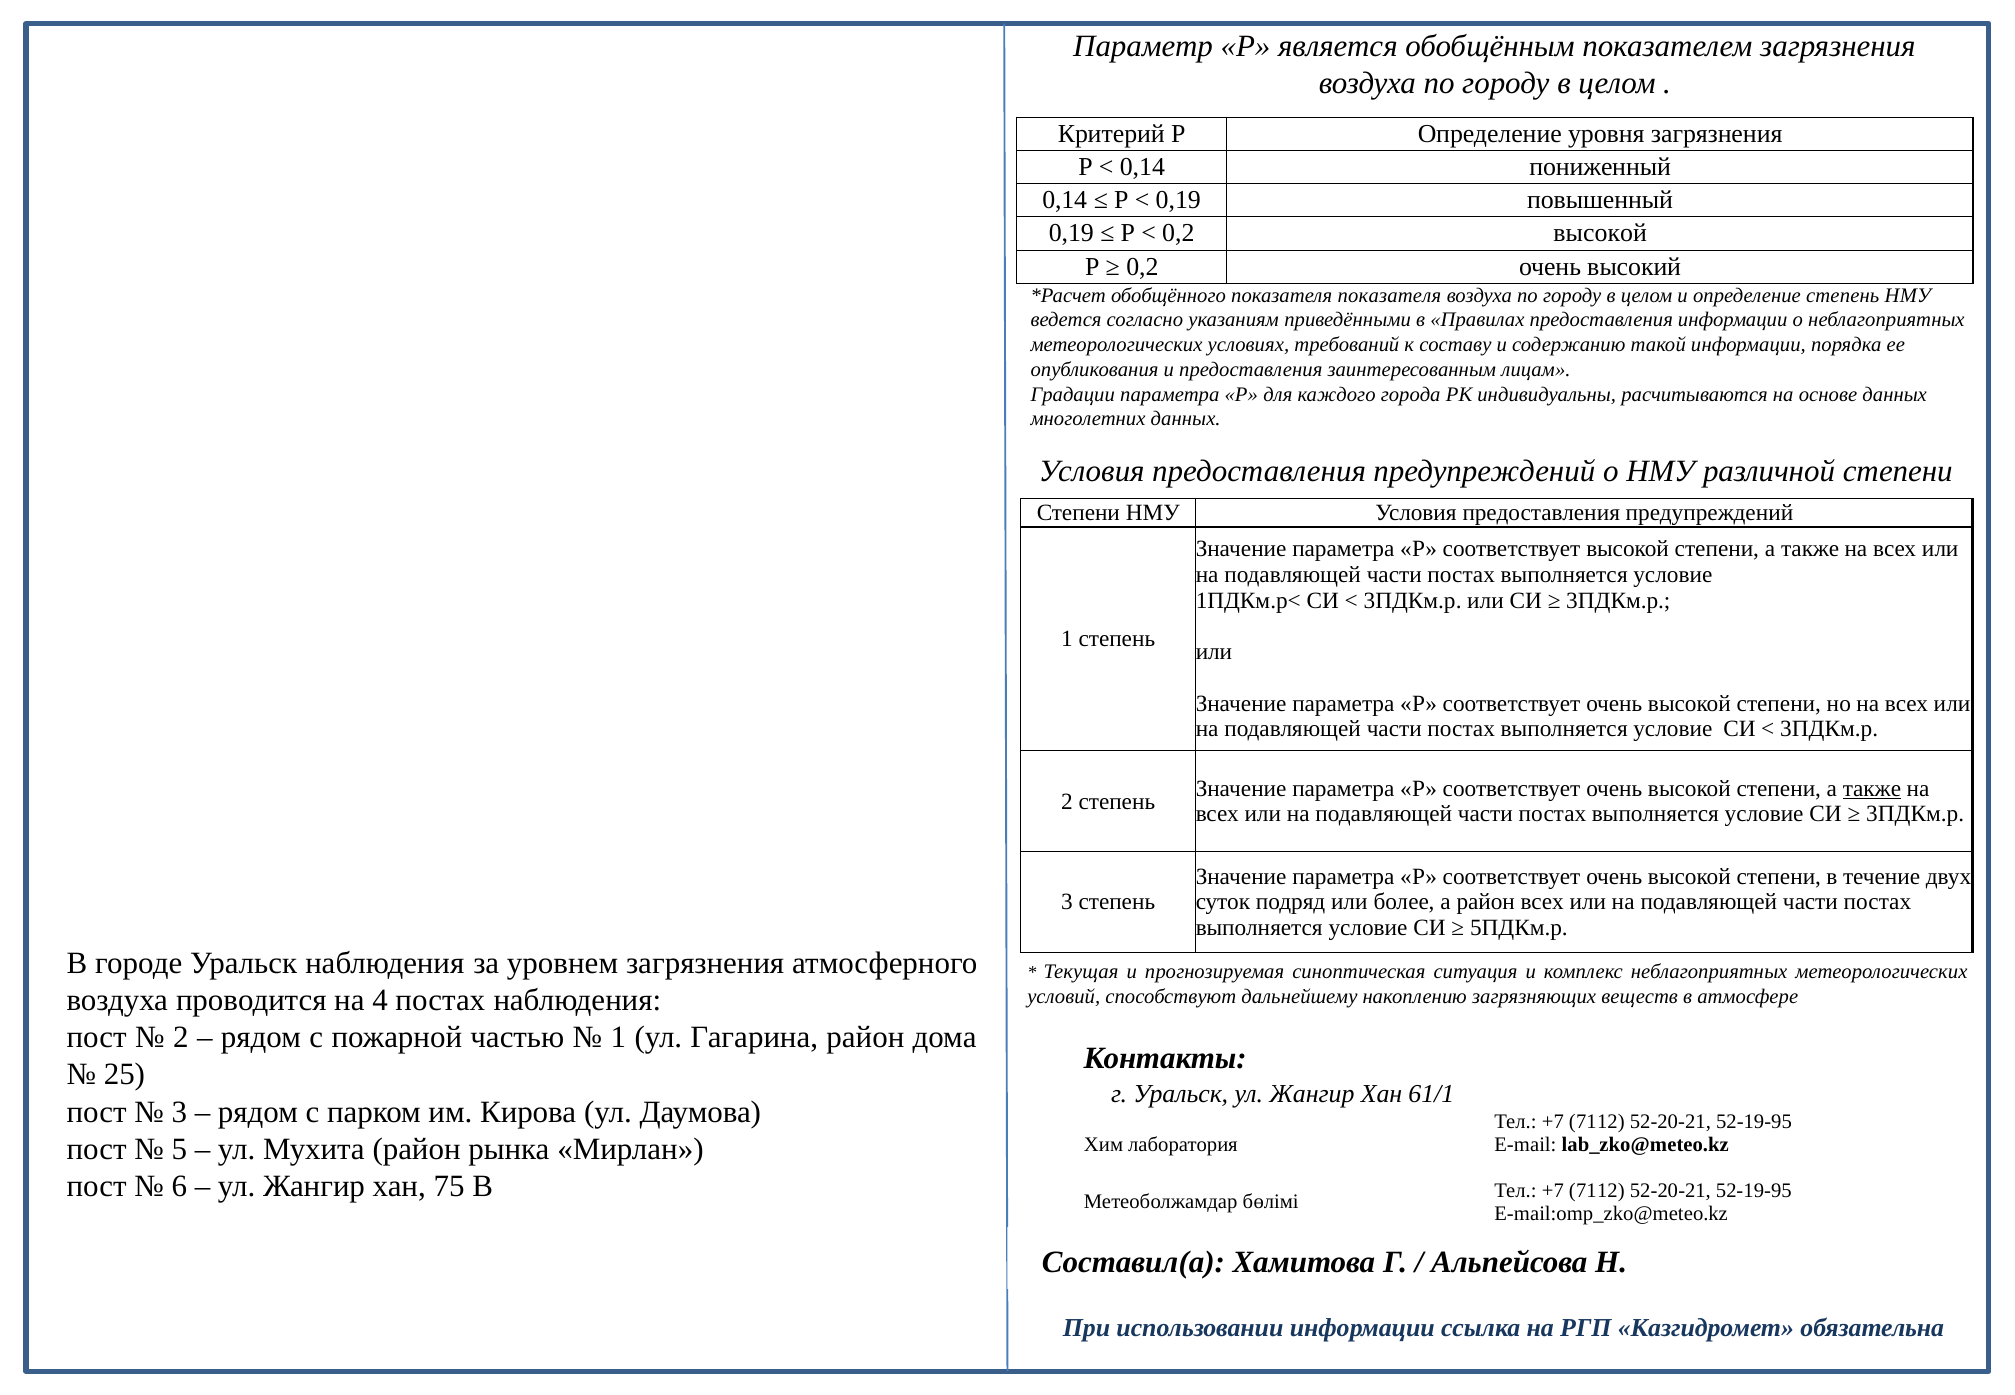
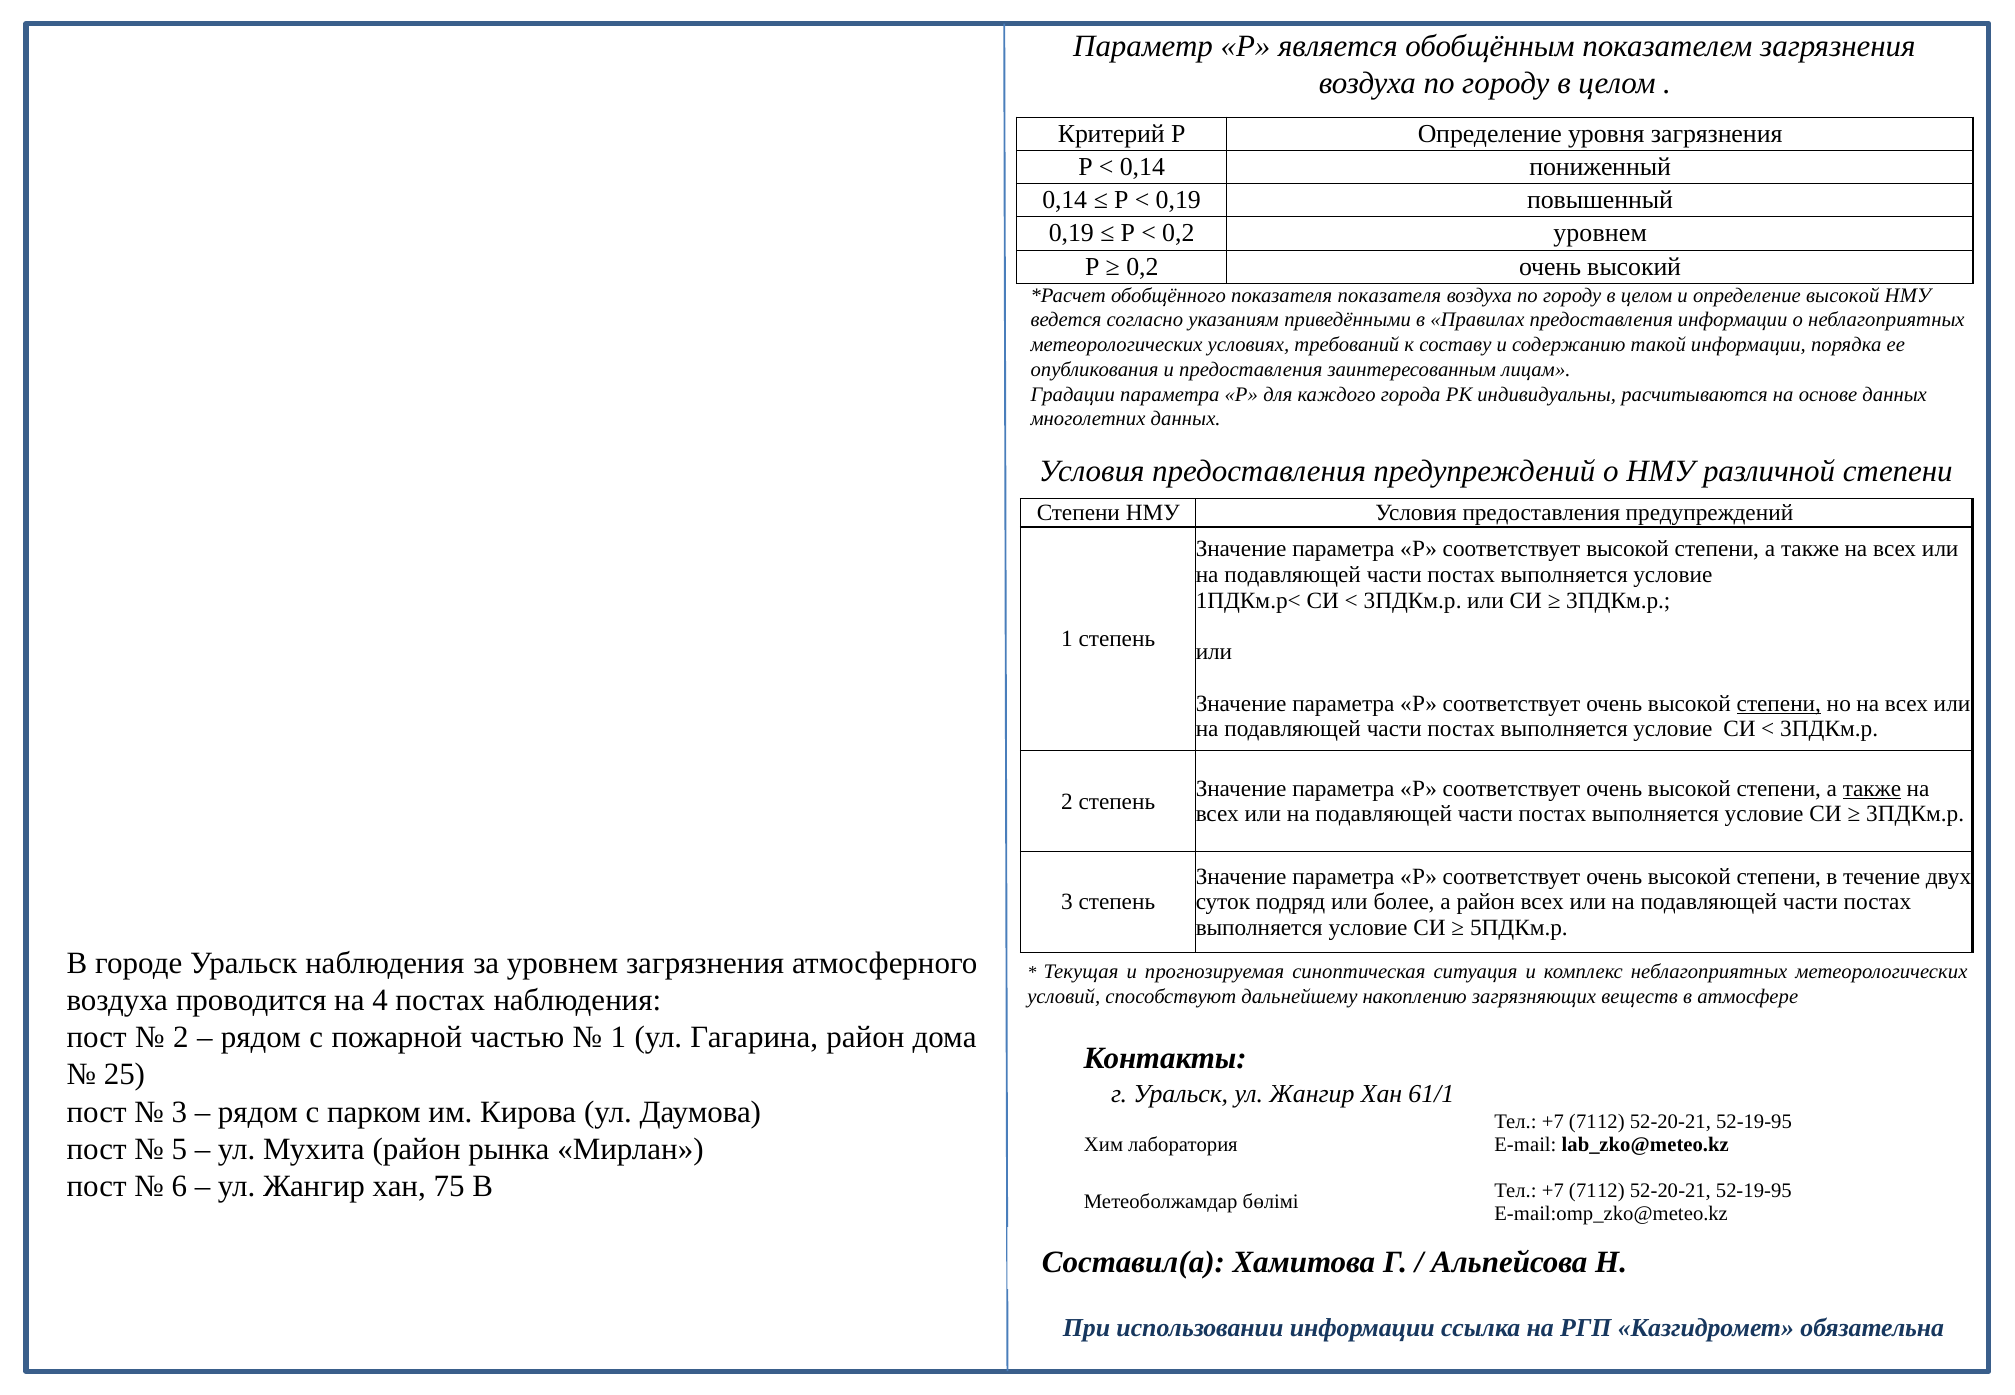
0,2 высокой: высокой -> уровнем (1600, 233)
определение степень: степень -> высокой (1843, 295)
степени underline: none -> present (1779, 704)
